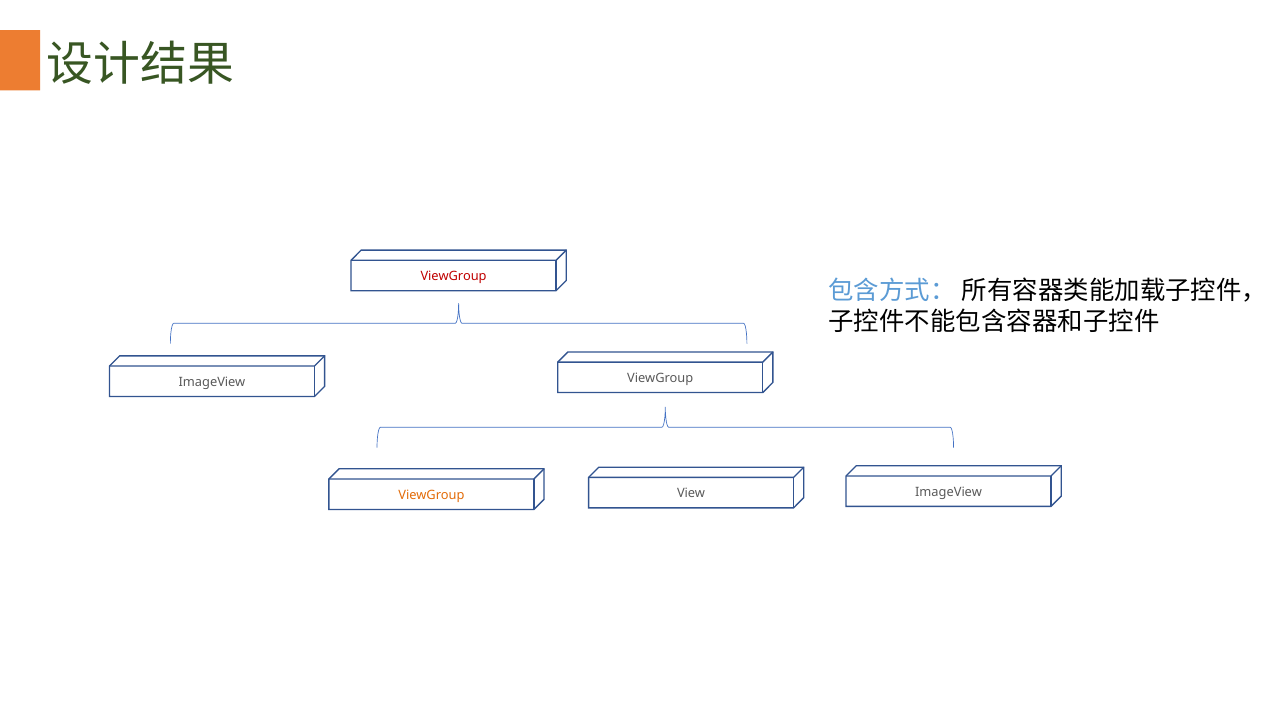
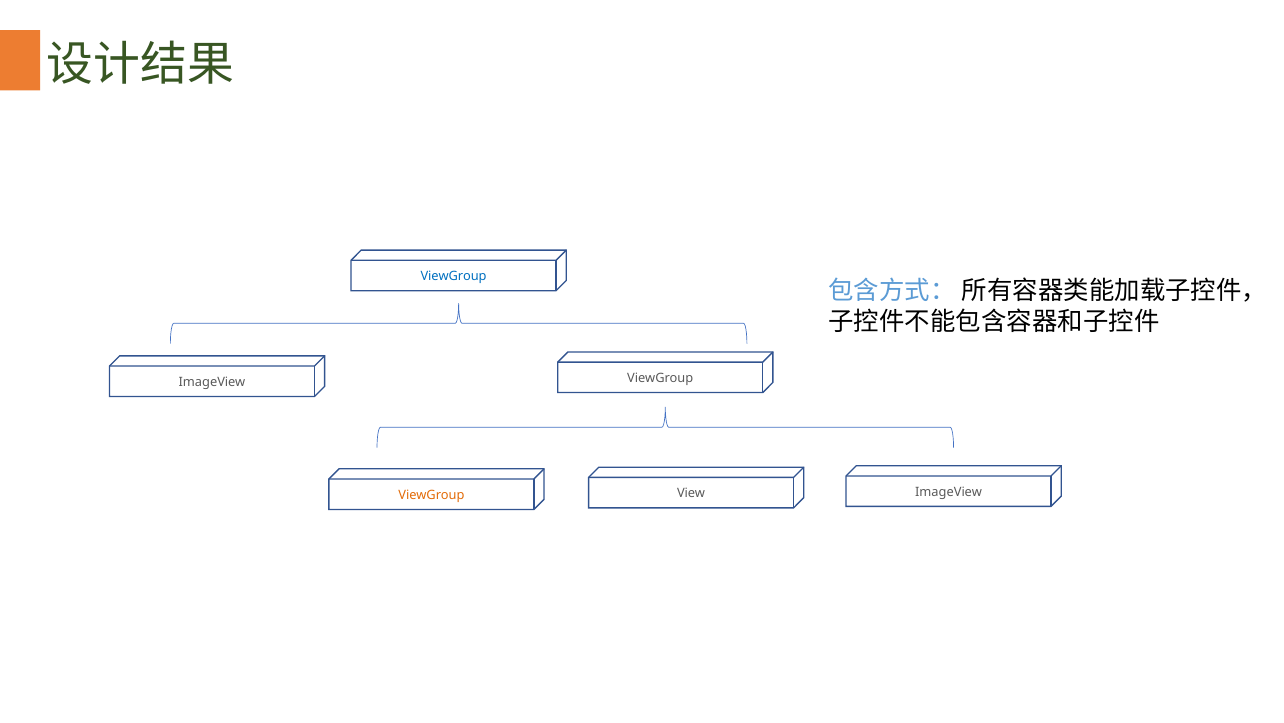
ViewGroup colour: red -> blue (454, 276)
